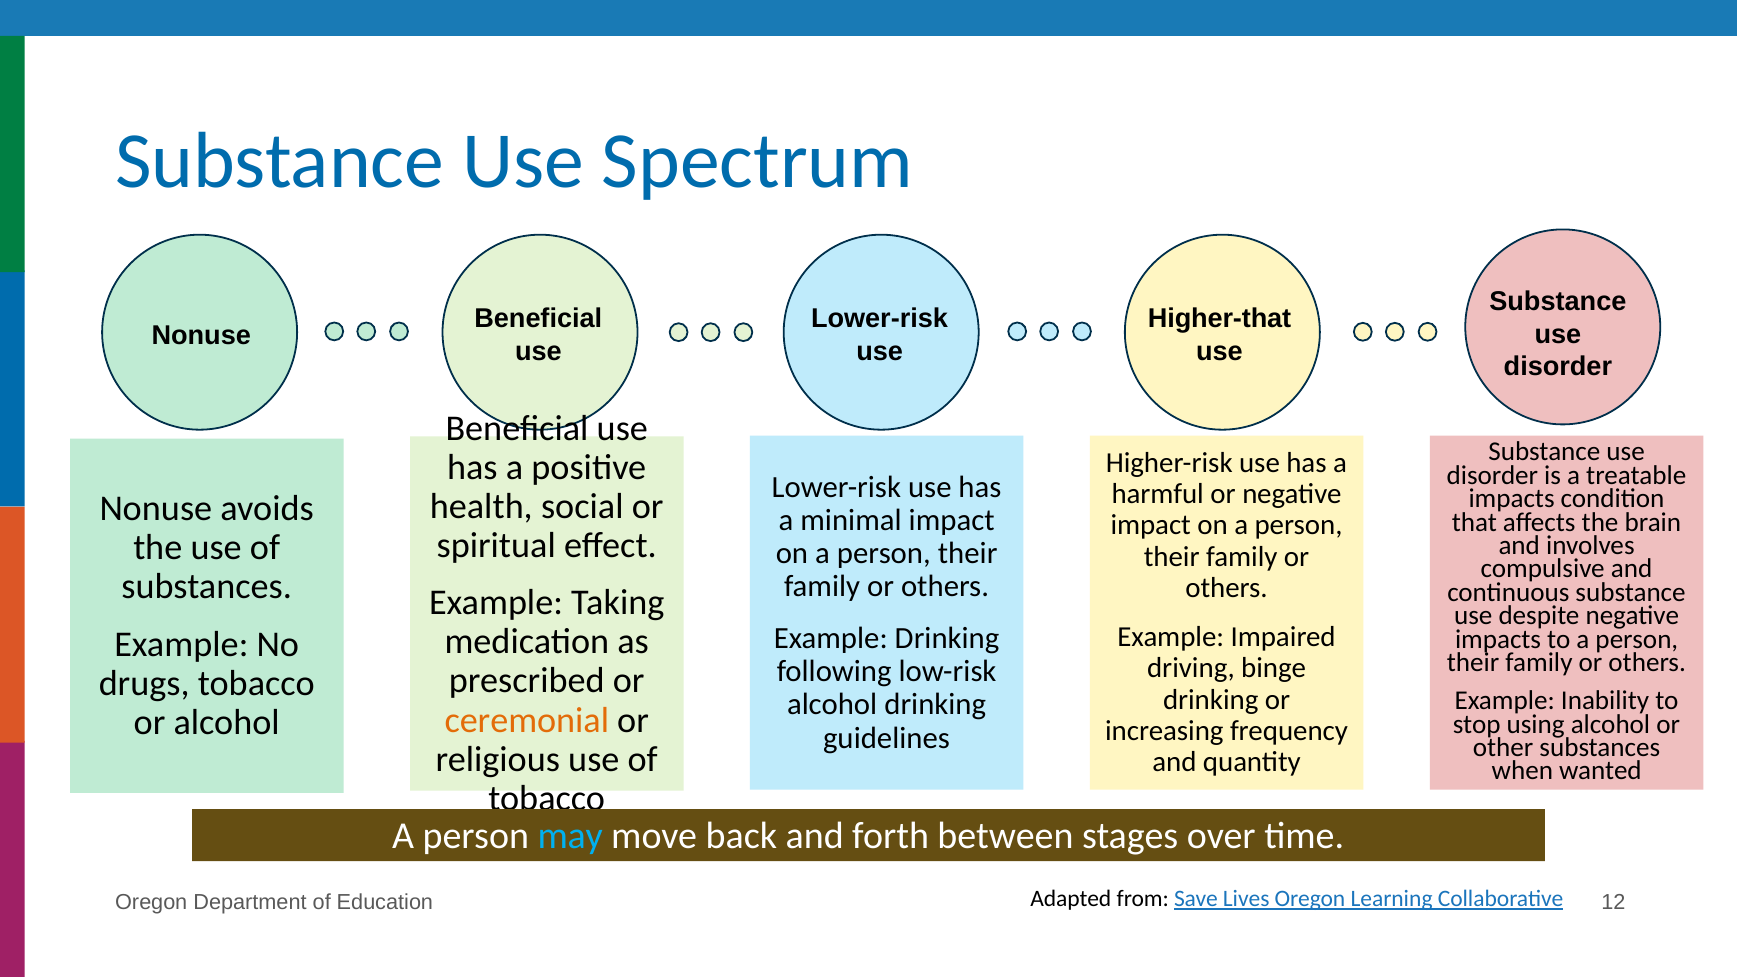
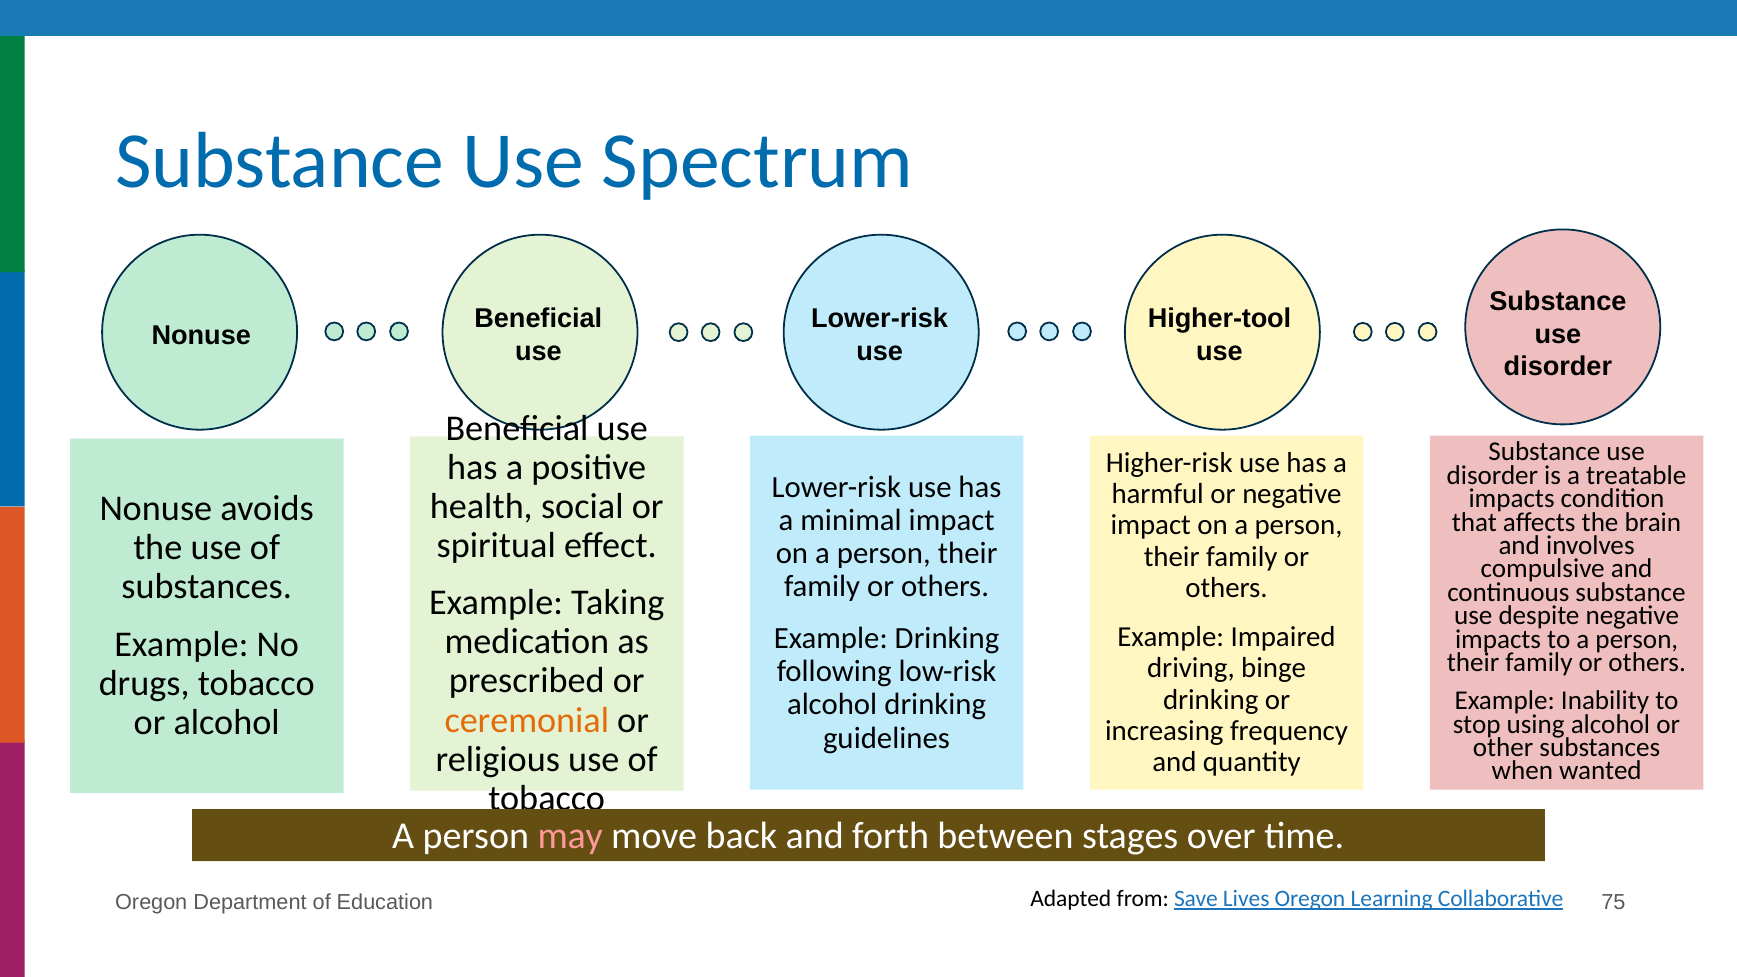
Higher-that: Higher-that -> Higher-tool (1220, 319)
may colour: light blue -> pink (570, 836)
12: 12 -> 75 (1614, 902)
